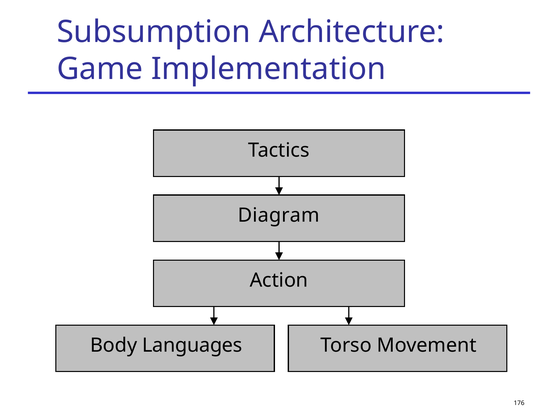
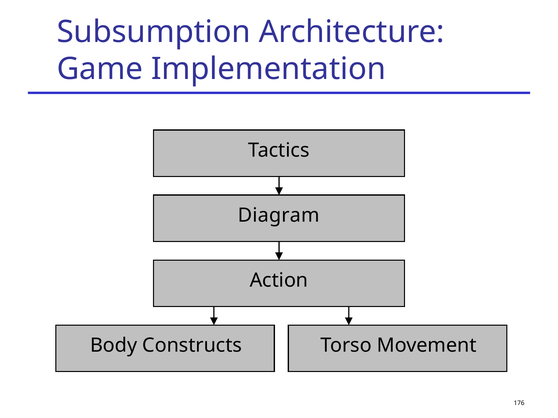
Languages: Languages -> Constructs (192, 346)
